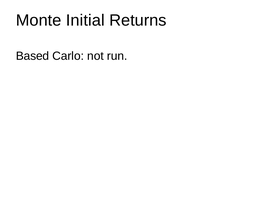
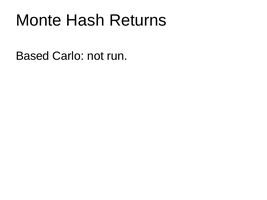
Initial: Initial -> Hash (85, 20)
